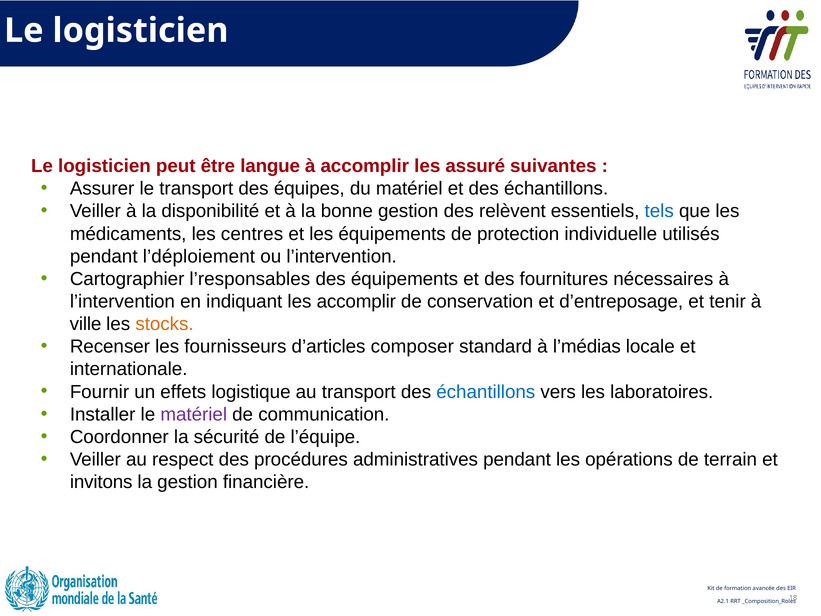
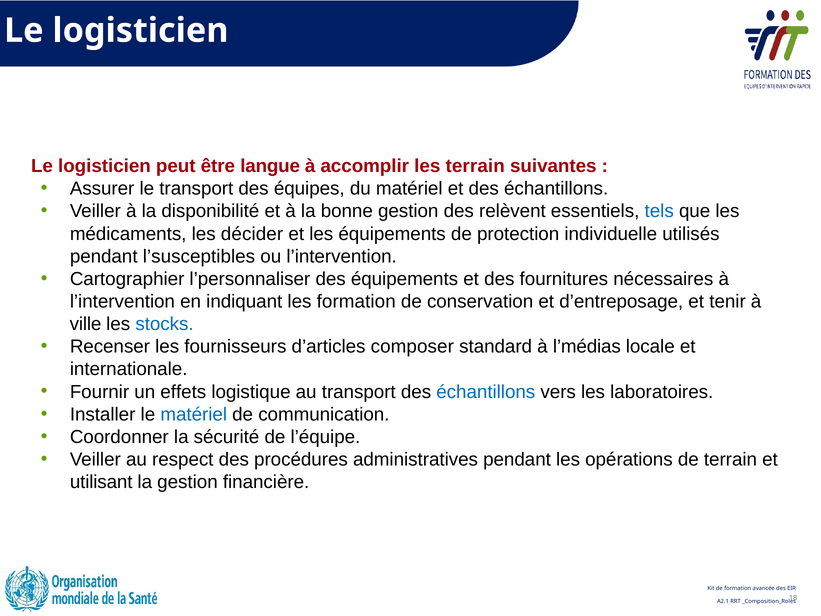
les assuré: assuré -> terrain (475, 166)
centres: centres -> décider (252, 234)
l’déploiement: l’déploiement -> l’susceptibles (199, 256)
l’responsables: l’responsables -> l’personnaliser (250, 279)
les accomplir: accomplir -> formation (356, 301)
stocks colour: orange -> blue (165, 324)
matériel colour: purple -> blue (194, 414)
invitons: invitons -> utilisant (101, 482)
